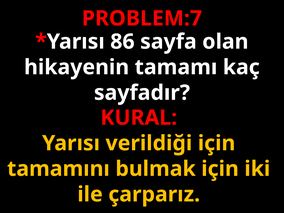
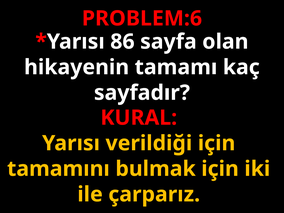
PROBLEM:7: PROBLEM:7 -> PROBLEM:6 (142, 18)
